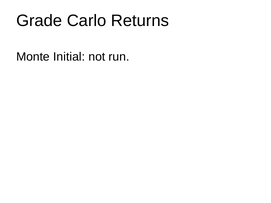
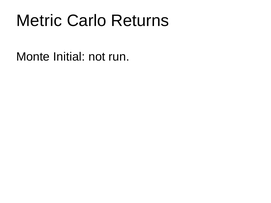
Grade: Grade -> Metric (39, 21)
